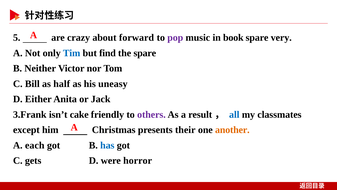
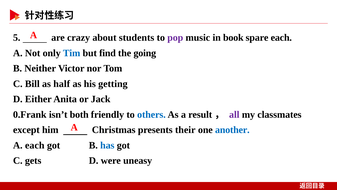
forward: forward -> students (137, 38)
spare very: very -> each (281, 38)
the spare: spare -> going (145, 53)
uneasy: uneasy -> getting (113, 84)
3.Frank: 3.Frank -> 0.Frank (30, 114)
cake: cake -> both (79, 114)
others colour: purple -> blue (151, 114)
all colour: blue -> purple (234, 114)
another colour: orange -> blue (232, 130)
horror: horror -> uneasy (138, 160)
